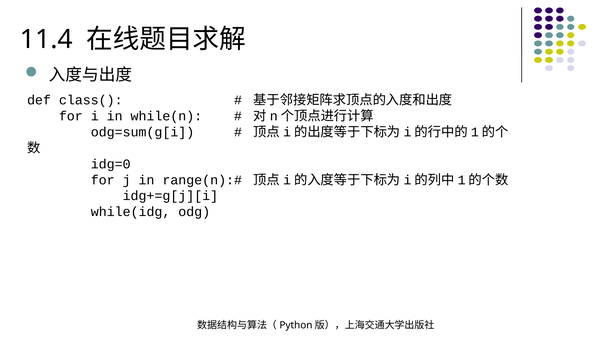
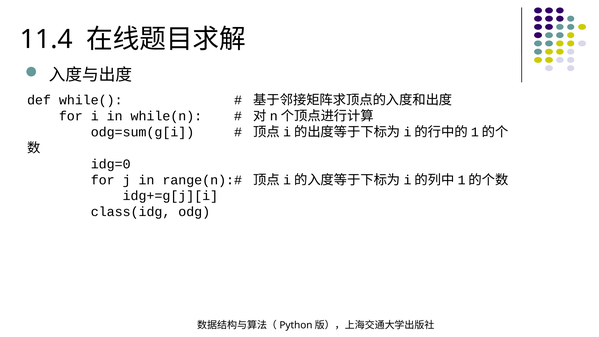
class(: class( -> while( (91, 100)
while(idg: while(idg -> class(idg (131, 212)
